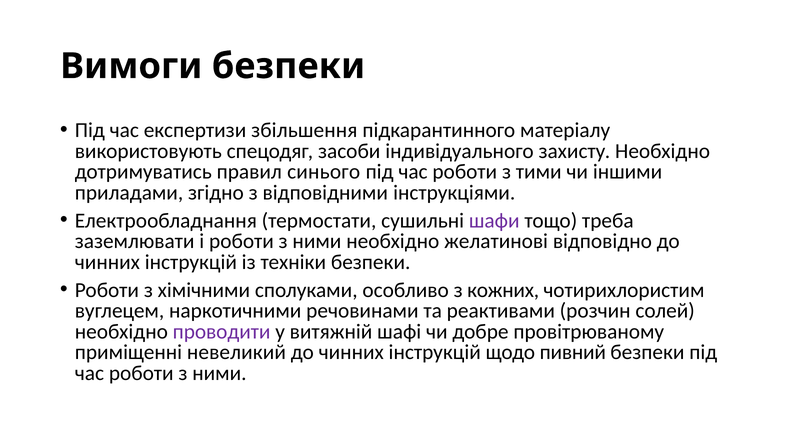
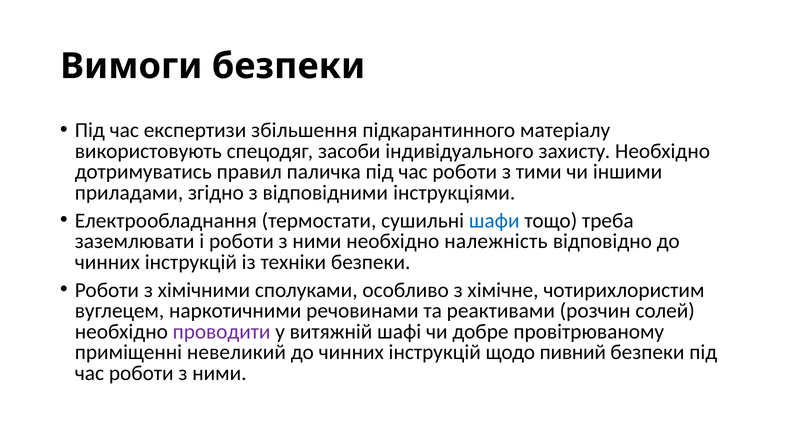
синього: синього -> паличка (324, 172)
шафи colour: purple -> blue (494, 221)
желатинові: желатинові -> належність (496, 242)
кожних: кожних -> хімічне (503, 290)
